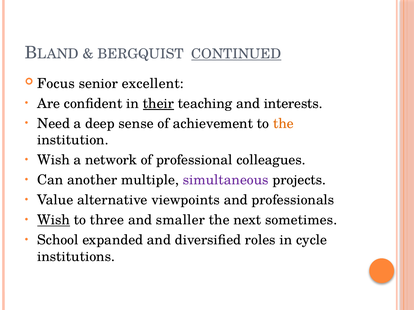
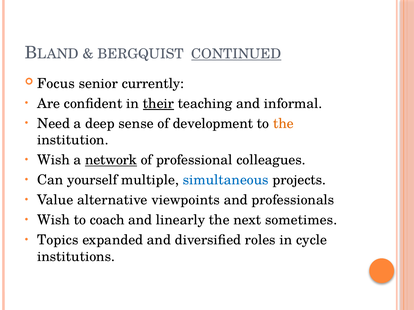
excellent: excellent -> currently (153, 84)
interests: interests -> informal (293, 104)
achievement: achievement -> development (213, 124)
network underline: none -> present (111, 160)
another: another -> yourself (92, 180)
simultaneous colour: purple -> blue (226, 180)
Wish underline: present -> none (54, 220)
three: three -> coach (107, 220)
smaller: smaller -> linearly (181, 220)
School: School -> Topics (58, 240)
